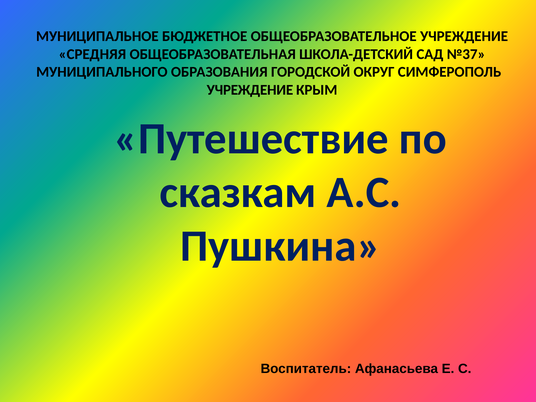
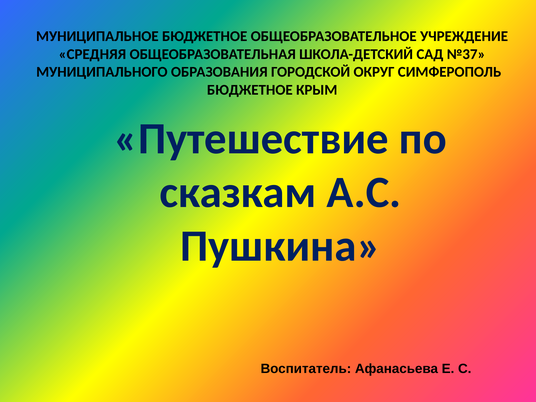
УЧРЕЖДЕНИЕ: УЧРЕЖДЕНИЕ -> БЮДЖЕТНОЕ (250, 90)
